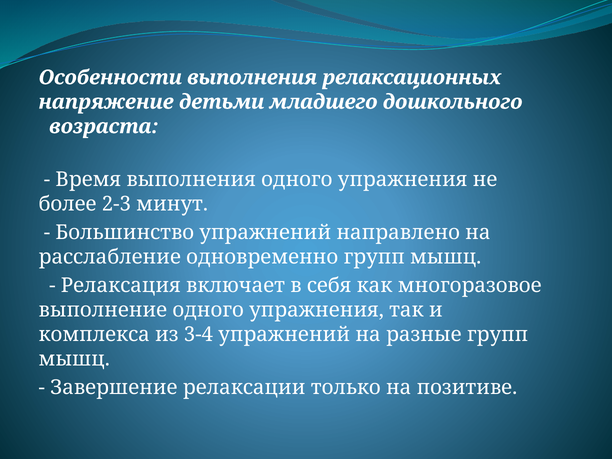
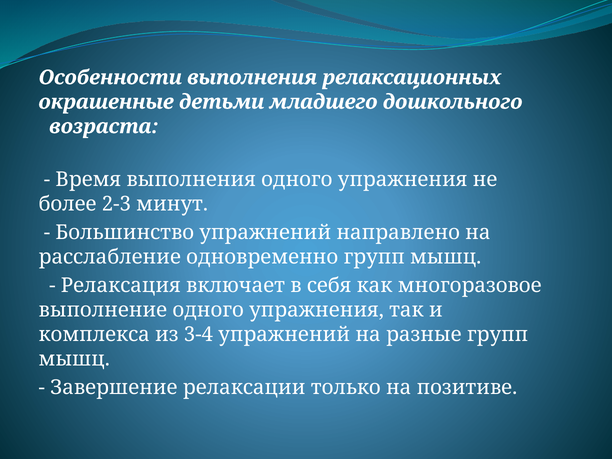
напряжение: напряжение -> окрашенные (106, 102)
